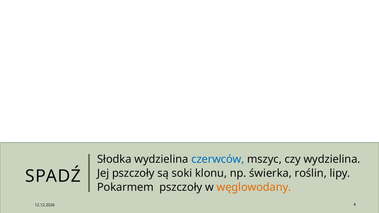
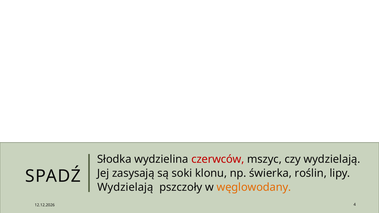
czerwców colour: blue -> red (218, 159)
czy wydzielina: wydzielina -> wydzielają (332, 159)
Jej pszczoły: pszczoły -> zasysają (133, 173)
Pokarmem: Pokarmem -> Wydzielają (125, 187)
